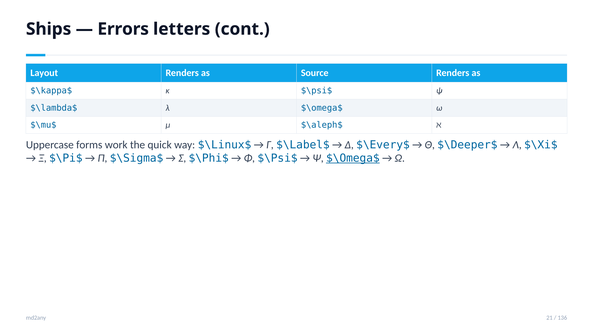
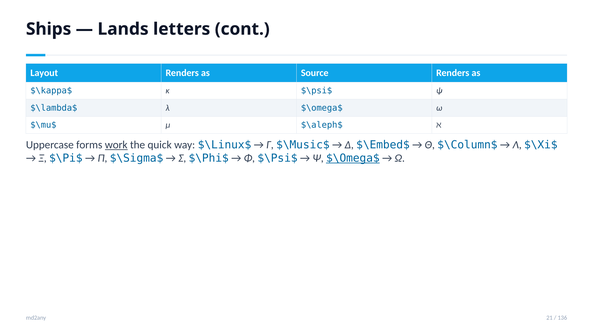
Errors: Errors -> Lands (123, 29)
work underline: none -> present (116, 145)
$\Label$: $\Label$ -> $\Music$ (303, 145)
$\Every$: $\Every$ -> $\Embed$ (383, 145)
$\Deeper$: $\Deeper$ -> $\Column$ (467, 145)
